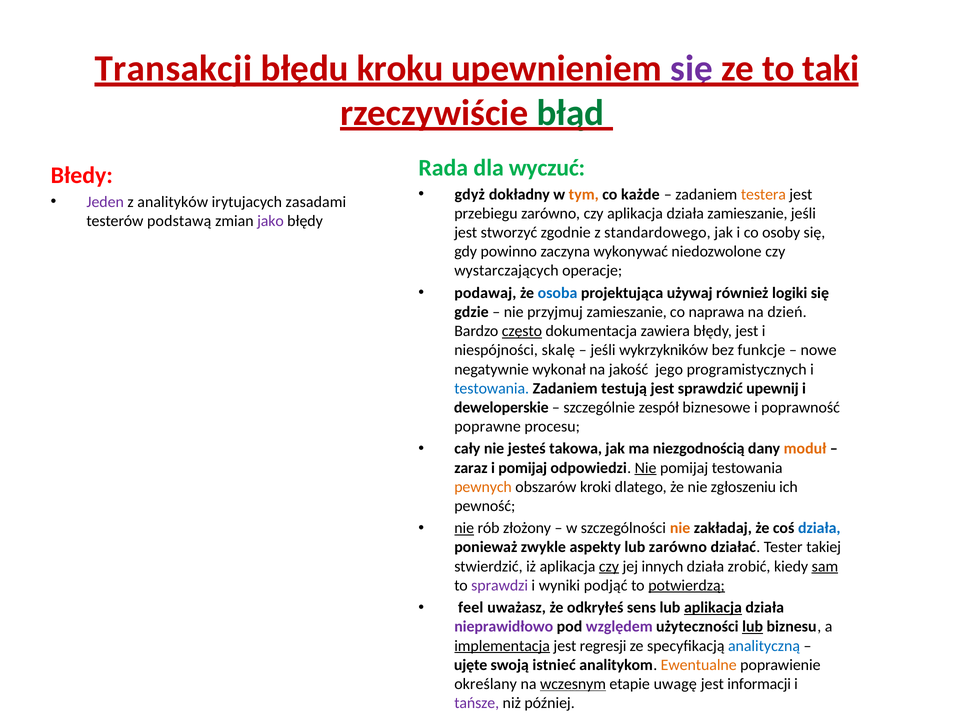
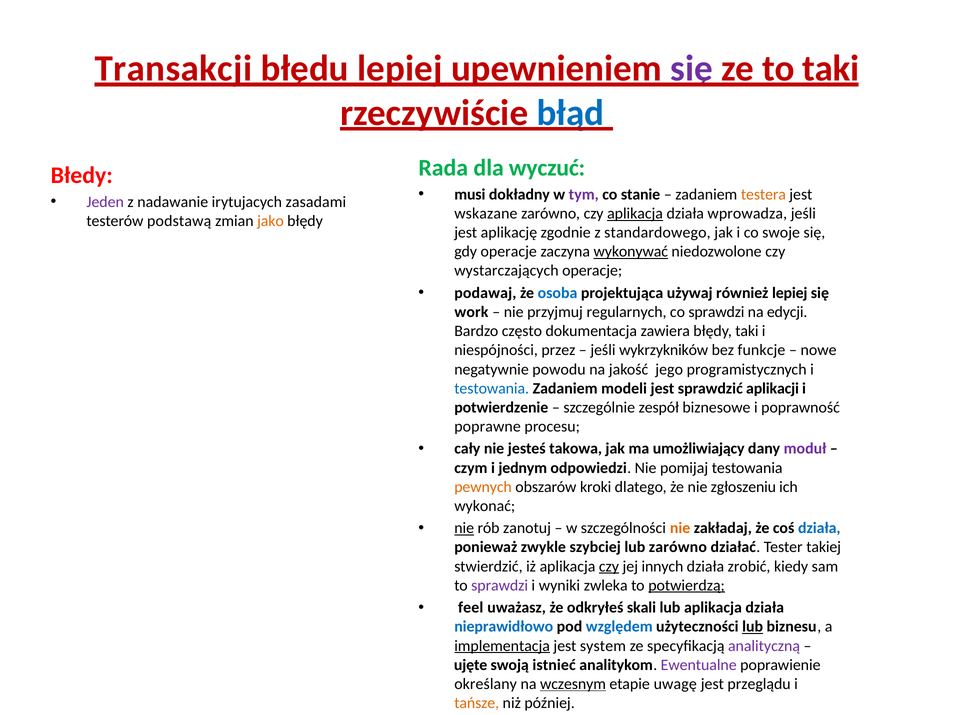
błędu kroku: kroku -> lepiej (400, 69)
błąd colour: green -> blue (570, 113)
gdyż: gdyż -> musi (470, 194)
tym colour: orange -> purple (584, 194)
każde: każde -> stanie (641, 194)
analityków: analityków -> nadawanie (173, 202)
przebiegu: przebiegu -> wskazane (486, 213)
aplikacja underline: none -> present (635, 213)
działa zamieszanie: zamieszanie -> wprowadza (747, 213)
jako colour: purple -> orange (270, 221)
stworzyć: stworzyć -> aplikację (509, 233)
osoby: osoby -> swoje (781, 233)
gdy powinno: powinno -> operacje (509, 252)
wykonywać underline: none -> present (631, 252)
również logiki: logiki -> lepiej (790, 293)
gdzie: gdzie -> work (471, 312)
przyjmuj zamieszanie: zamieszanie -> regularnych (627, 312)
co naprawa: naprawa -> sprawdzi (716, 312)
dzień: dzień -> edycji (787, 312)
często underline: present -> none (522, 331)
błędy jest: jest -> taki (747, 331)
skalę: skalę -> przez (558, 350)
wykonał: wykonał -> powodu (559, 369)
testują: testują -> modeli (624, 388)
upewnij: upewnij -> aplikacji (773, 388)
deweloperskie: deweloperskie -> potwierdzenie (501, 407)
niezgodnością: niezgodnością -> umożliwiający (699, 449)
moduł colour: orange -> purple (805, 449)
zaraz: zaraz -> czym (471, 468)
i pomijaj: pomijaj -> jednym (523, 468)
Nie underline: present -> none (646, 468)
pewność: pewność -> wykonać (485, 506)
złożony: złożony -> zanotuj (527, 528)
aspekty: aspekty -> szybciej (595, 547)
sam underline: present -> none (825, 566)
podjąć: podjąć -> zwleka (606, 585)
sens: sens -> skali (641, 607)
aplikacja underline: present -> none (713, 607)
nieprawidłowo colour: purple -> blue (504, 626)
względem colour: purple -> blue (619, 626)
regresji: regresji -> system (603, 646)
analityczną colour: blue -> purple (764, 646)
Ewentualne colour: orange -> purple (699, 665)
informacji: informacji -> przeglądu (759, 684)
tańsze colour: purple -> orange (477, 703)
